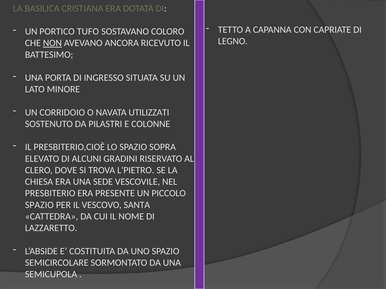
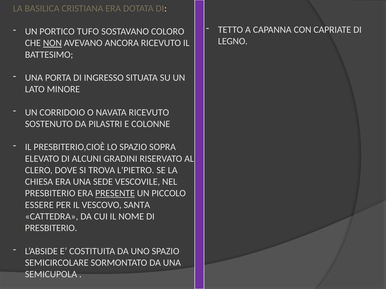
NAVATA UTILIZZATI: UTILIZZATI -> RICEVUTO (149, 113)
PRESENTE underline: none -> present (115, 194)
SPAZIO: SPAZIO -> ESSERE (39, 205)
LAZZARETTO: LAZZARETTO -> PRESBITERIO (51, 228)
